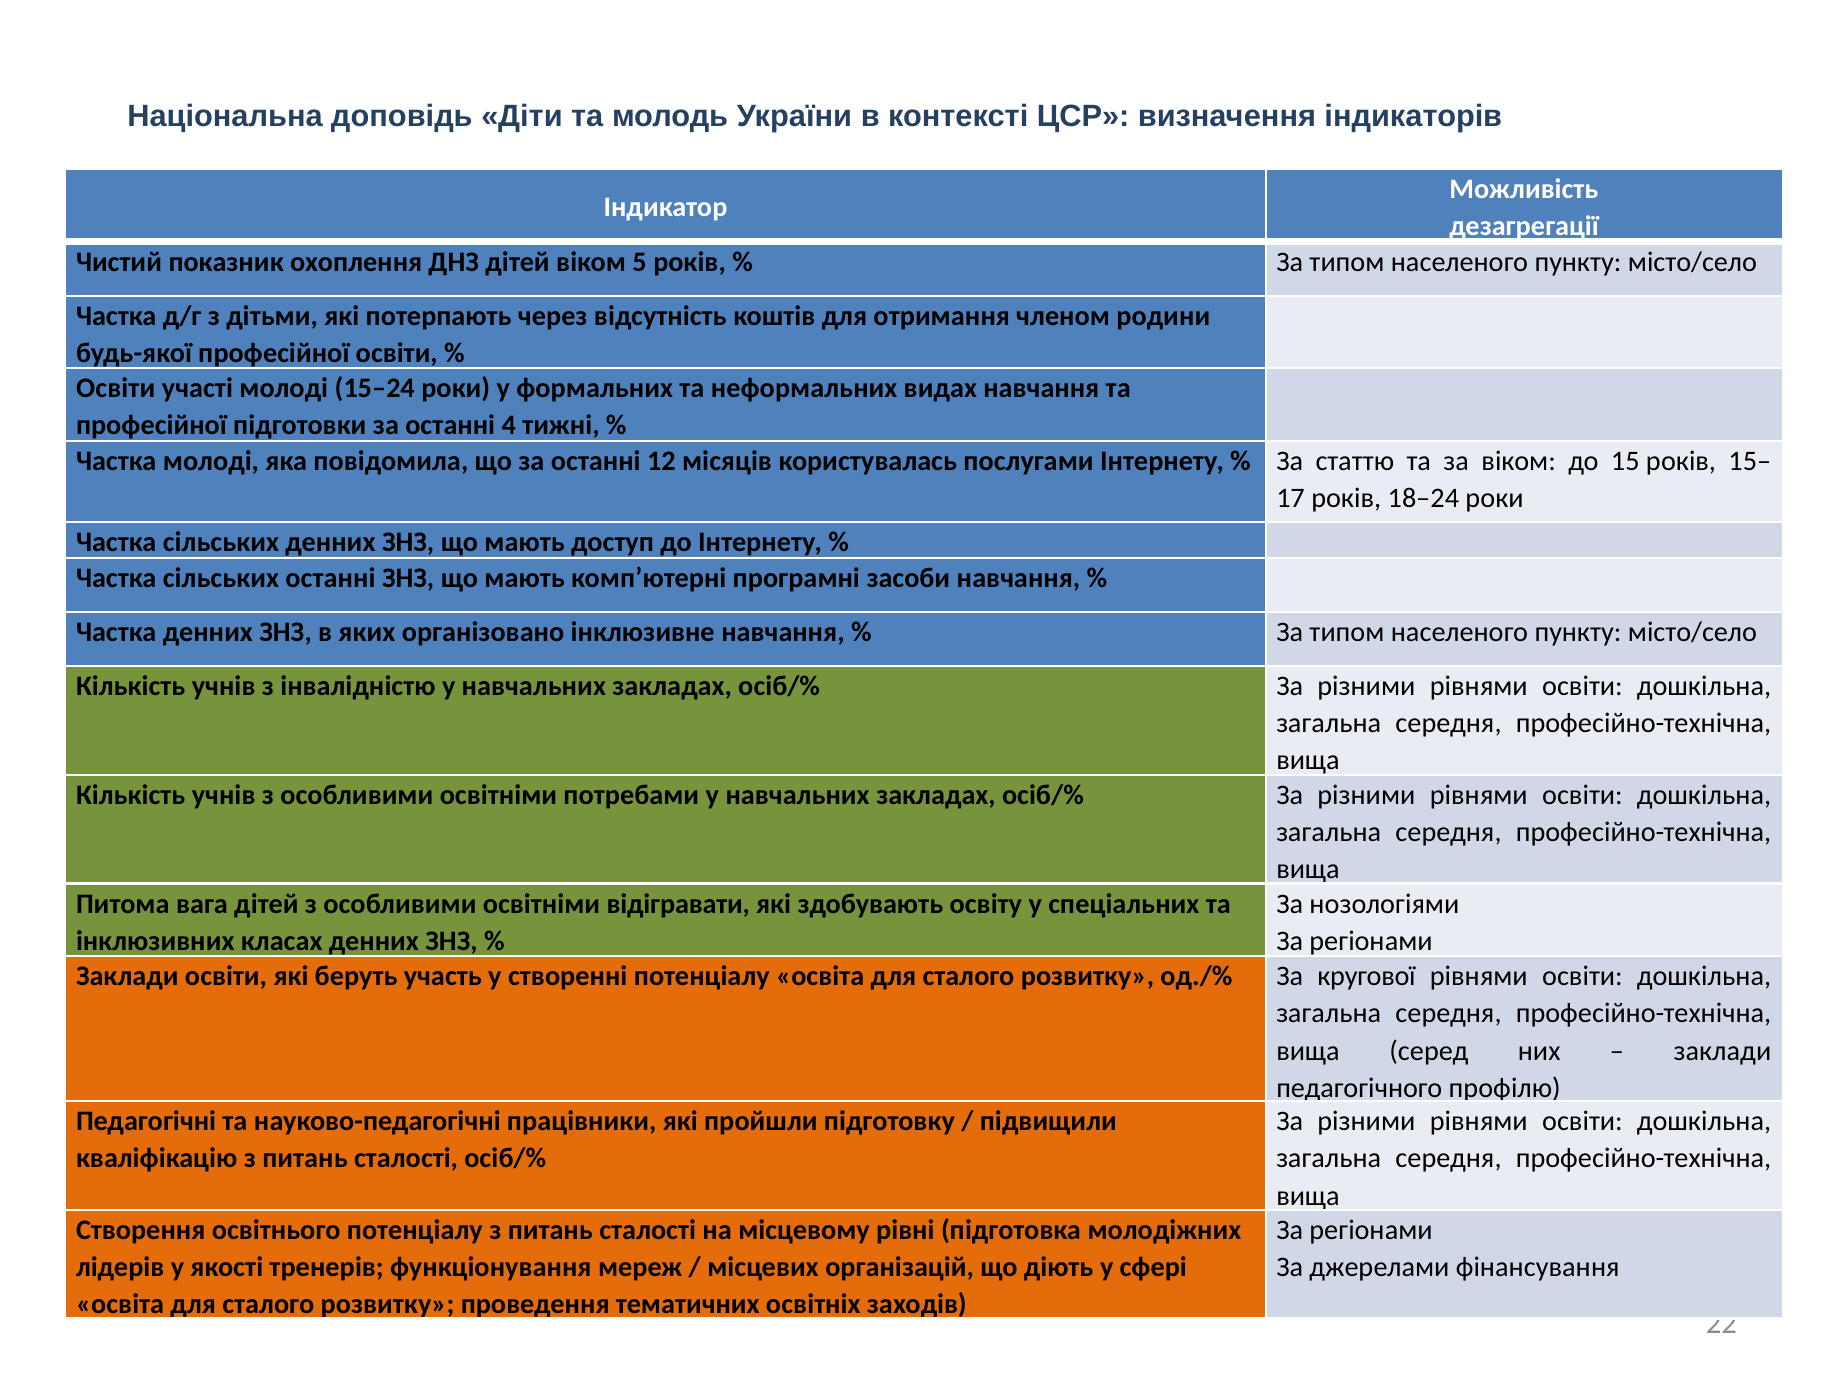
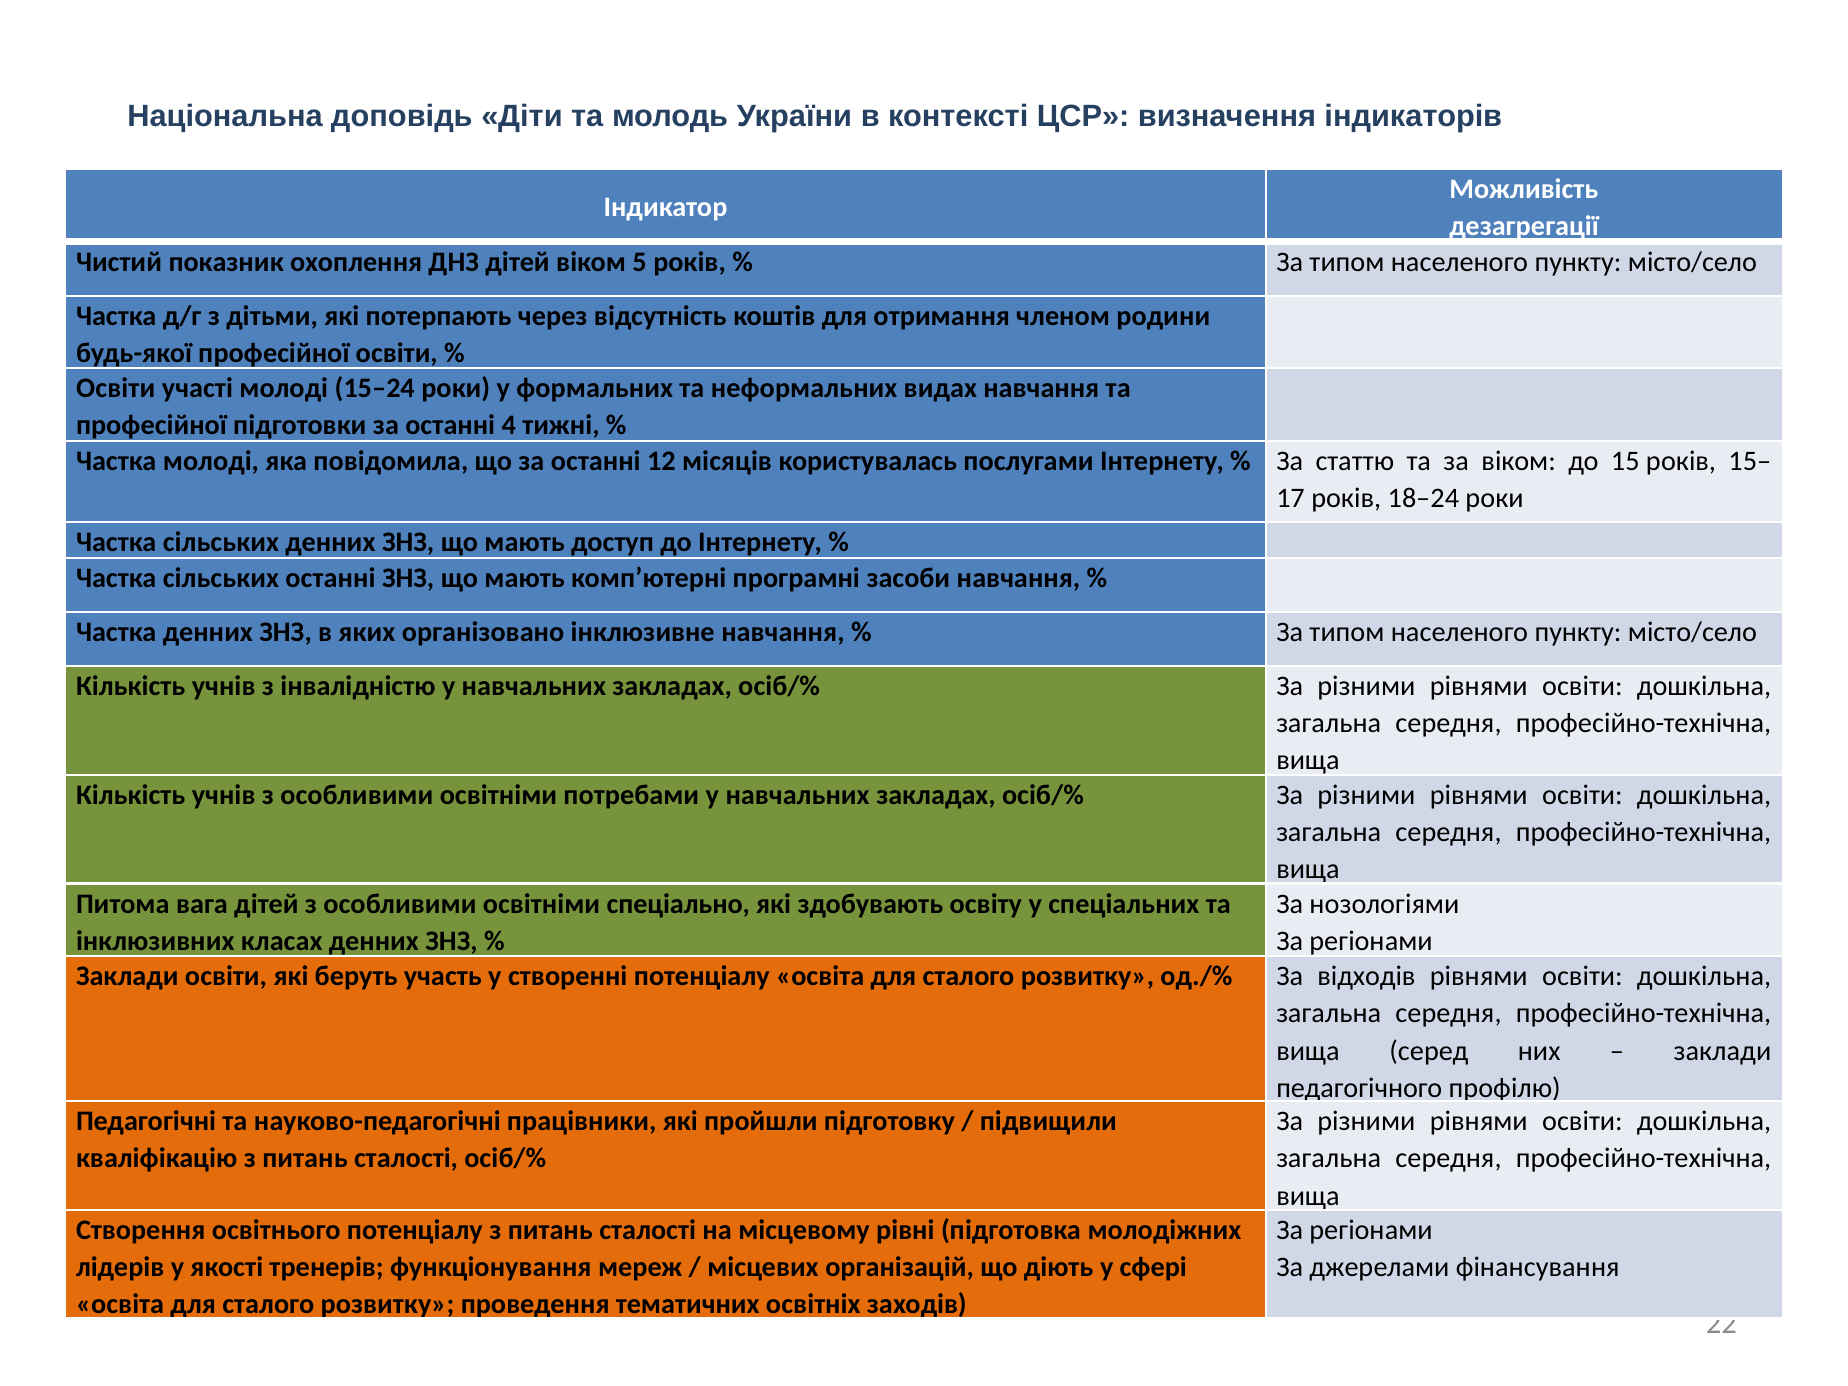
відігравати: відігравати -> спеціально (678, 904)
кругової: кругової -> відходів (1366, 976)
